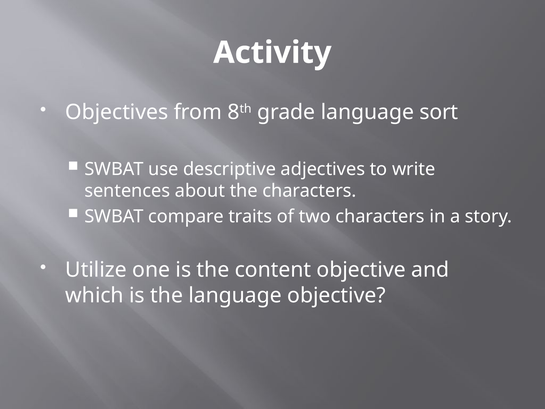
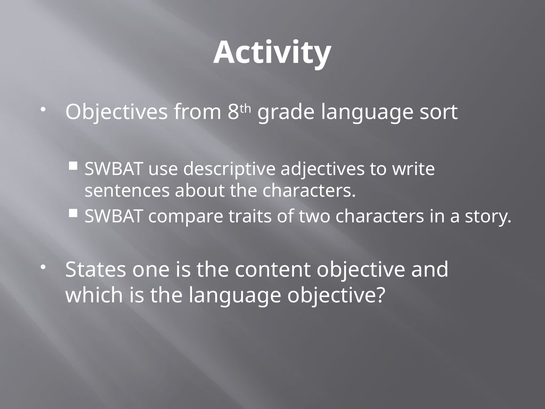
Utilize: Utilize -> States (96, 270)
